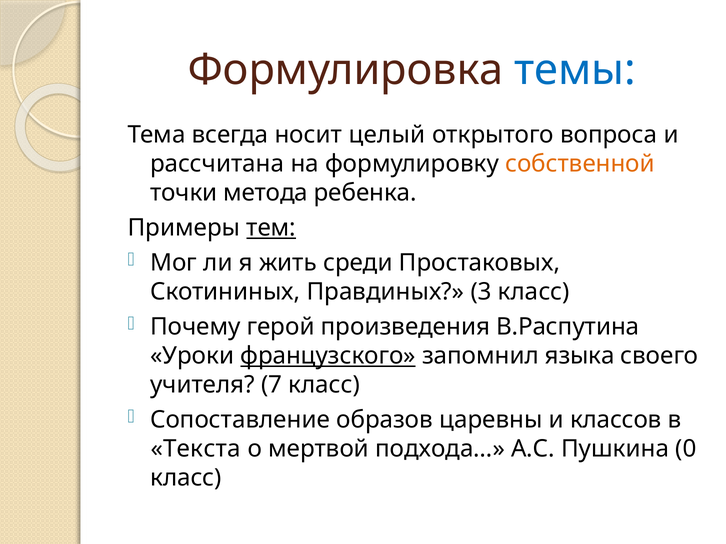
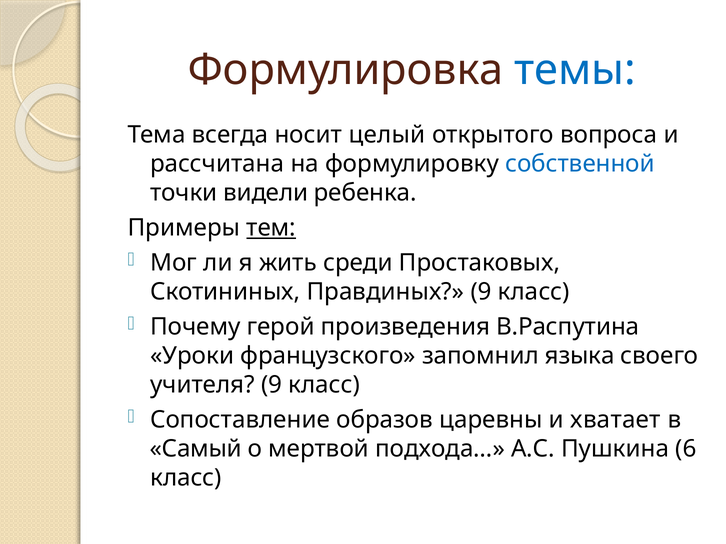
собственной colour: orange -> blue (580, 164)
метода: метода -> видели (266, 193)
Правдиных 3: 3 -> 9 (481, 292)
французского underline: present -> none (328, 356)
учителя 7: 7 -> 9 (272, 385)
классов: классов -> хватает (616, 420)
Текста: Текста -> Самый (196, 449)
0: 0 -> 6 (686, 449)
